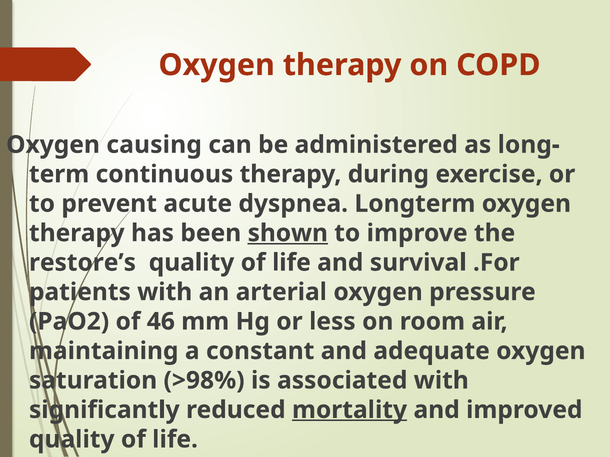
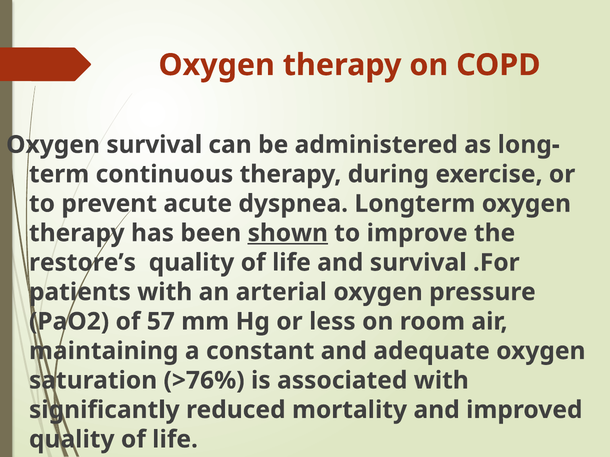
Oxygen causing: causing -> survival (154, 145)
46: 46 -> 57 (161, 322)
>98%: >98% -> >76% (204, 381)
mortality underline: present -> none (350, 410)
